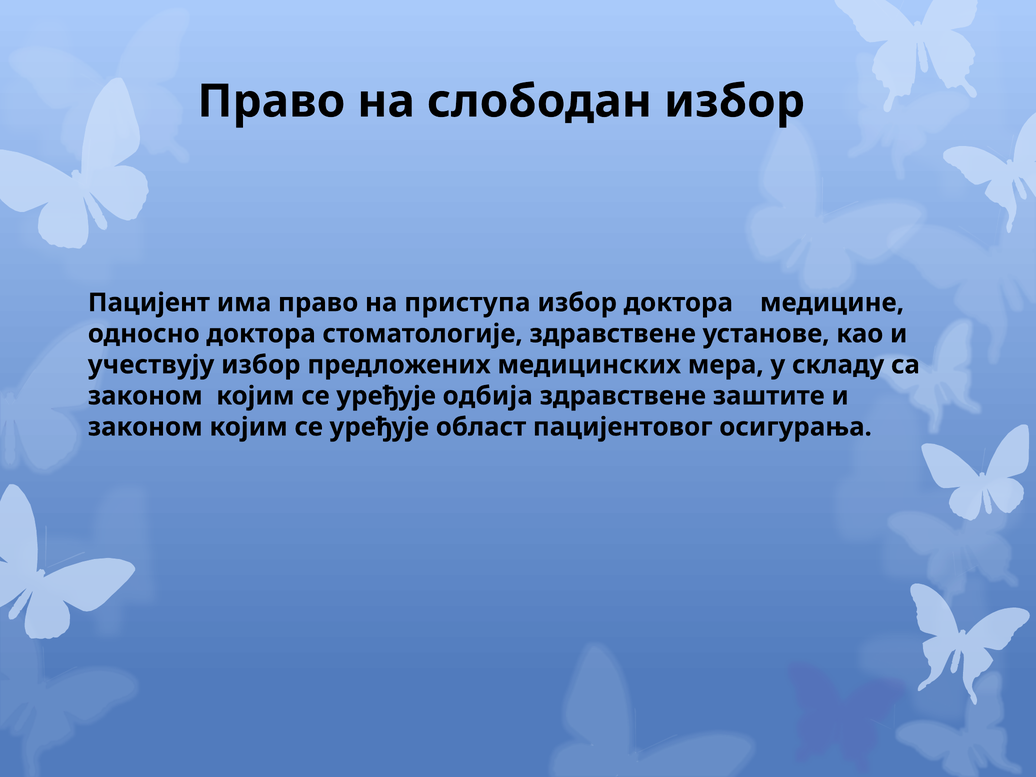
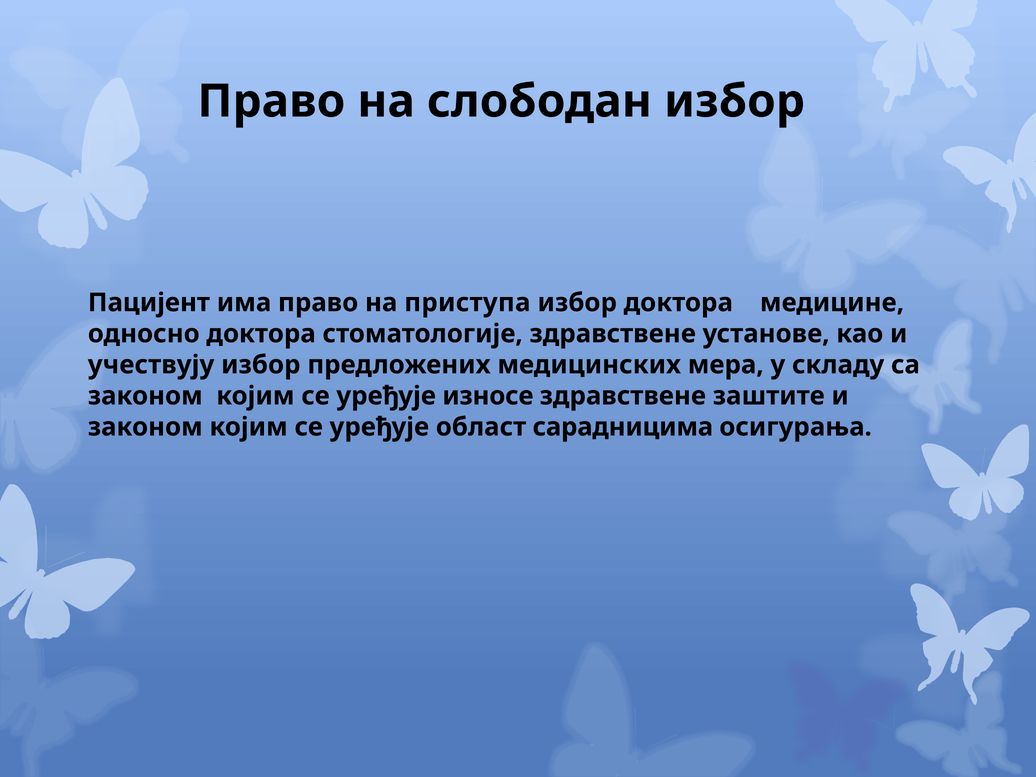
одбија: одбија -> износе (488, 396)
пацијентовог: пацијентовог -> сарадницима (623, 427)
